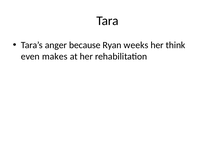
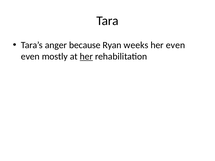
her think: think -> even (175, 45)
makes: makes -> mostly (55, 57)
her underline: none -> present (86, 57)
